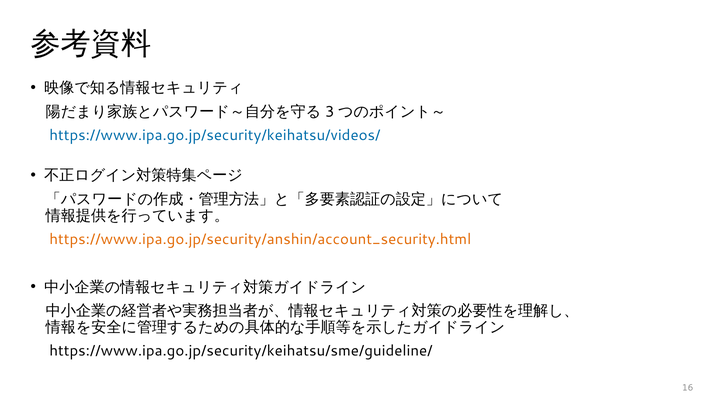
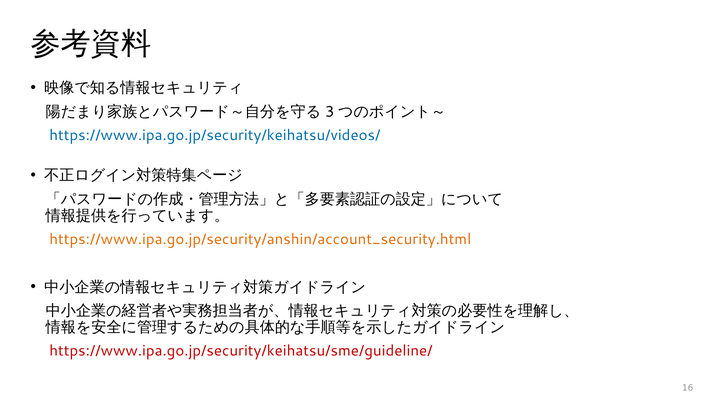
https://www.ipa.go.jp/security/keihatsu/sme/guideline/ colour: black -> red (241, 351)
